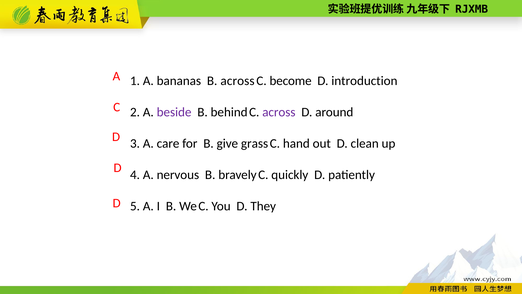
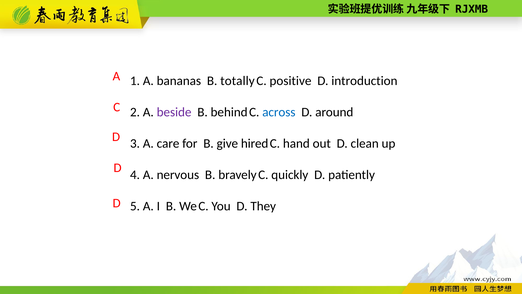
B across: across -> totally (238, 81)
become: become -> positive (291, 81)
across colour: purple -> blue (279, 112)
grass: grass -> hired (255, 143)
